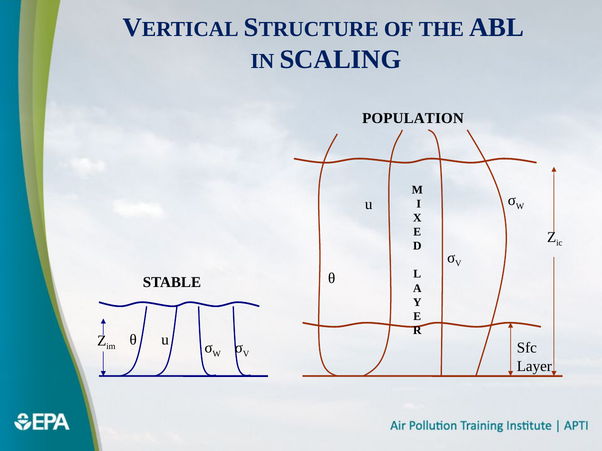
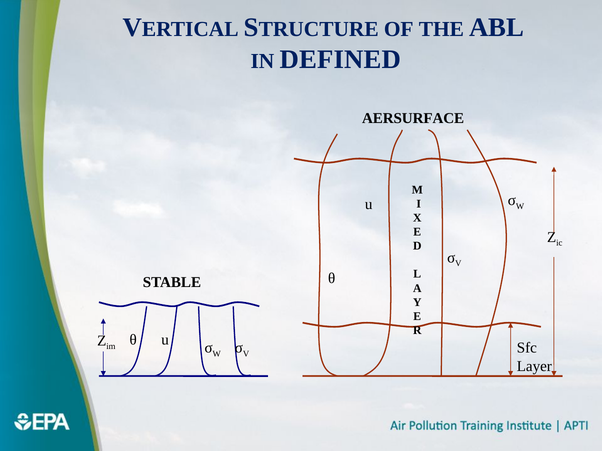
SCALING: SCALING -> DEFINED (340, 60)
POPULATION: POPULATION -> AERSURFACE (413, 118)
